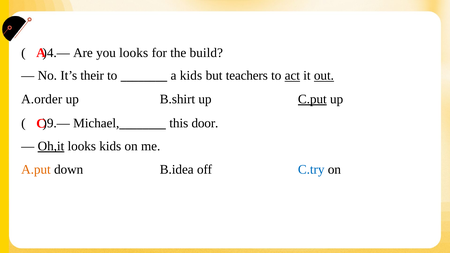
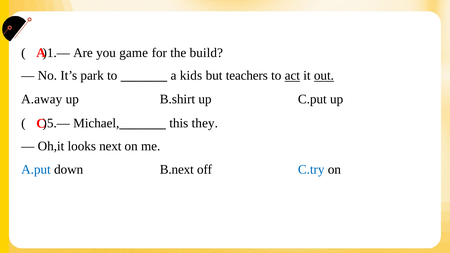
)4.—: )4.— -> )1.— (56, 53)
you looks: looks -> game (134, 53)
their: their -> park (92, 76)
A.order: A.order -> A.away (42, 99)
C.put underline: present -> none (312, 99)
)9.—: )9.— -> )5.— (56, 123)
door: door -> they (205, 123)
Oh,it underline: present -> none (51, 146)
looks kids: kids -> next (110, 146)
A.put colour: orange -> blue (36, 170)
B.idea: B.idea -> B.next (177, 170)
